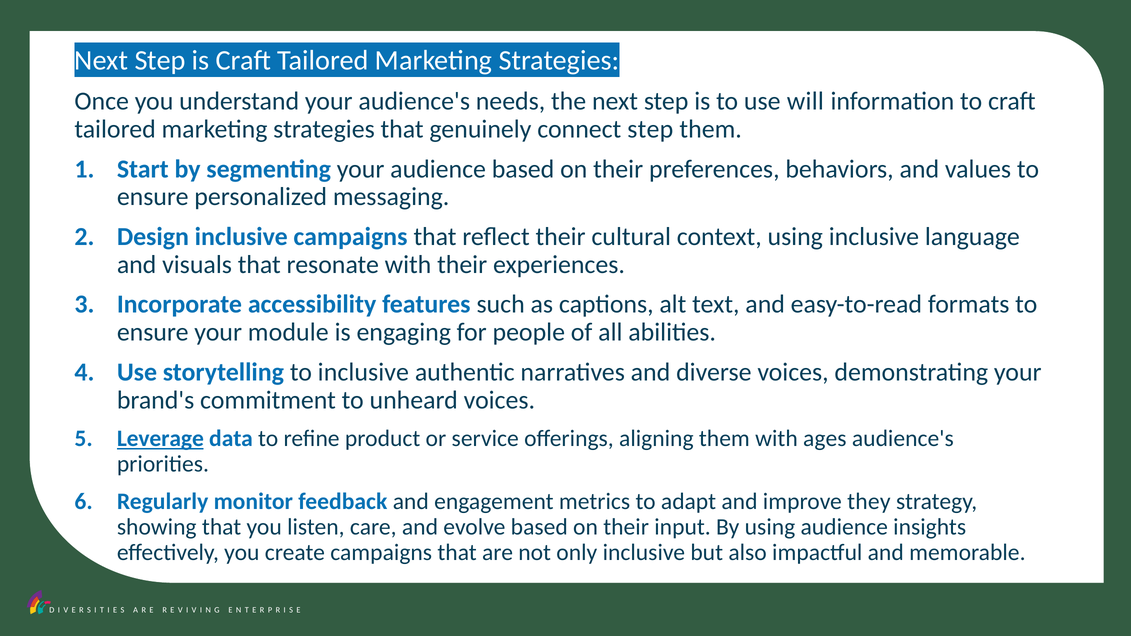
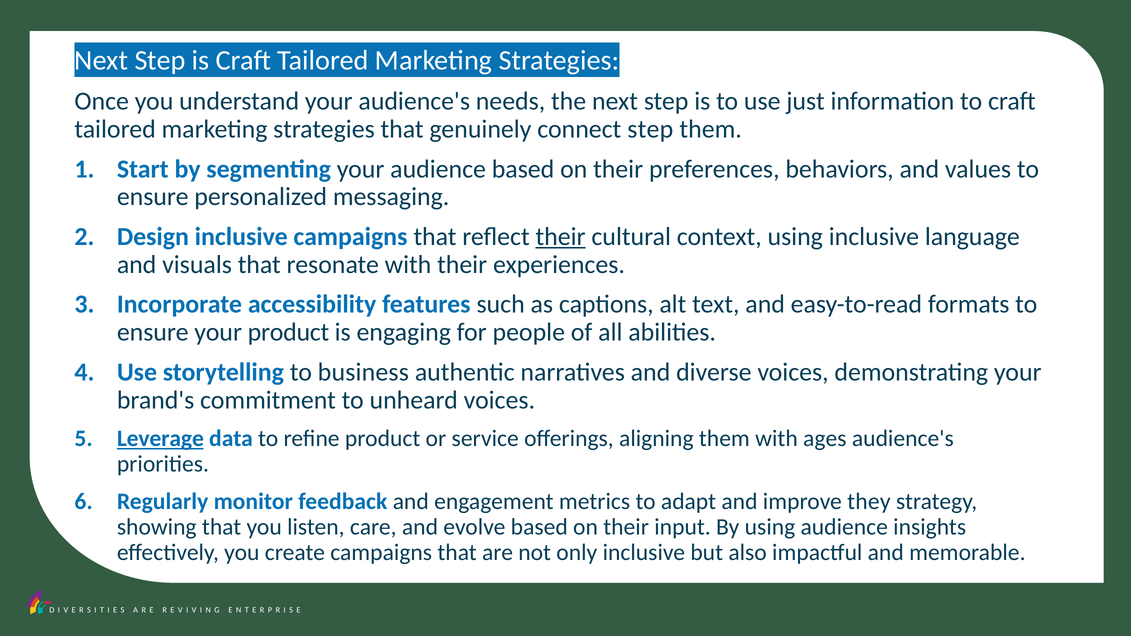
will: will -> just (806, 101)
their underline: none -> present (561, 237)
your module: module -> product (288, 333)
to inclusive: inclusive -> business (363, 372)
